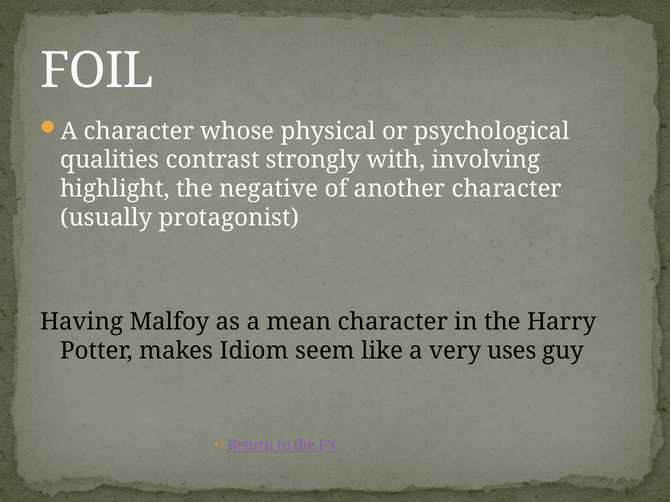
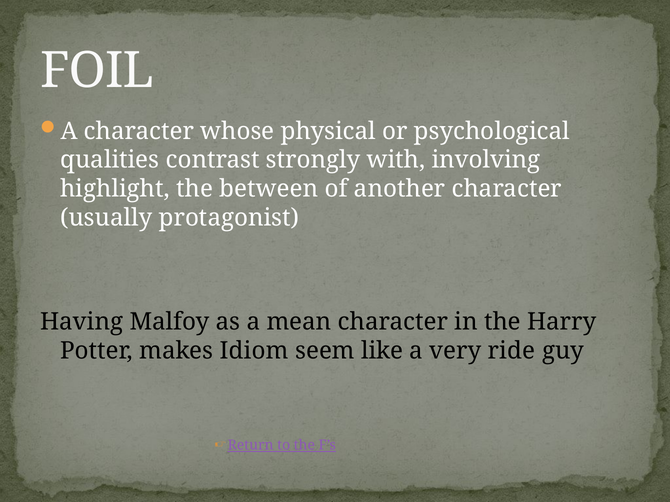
negative: negative -> between (269, 189)
uses: uses -> ride (512, 351)
